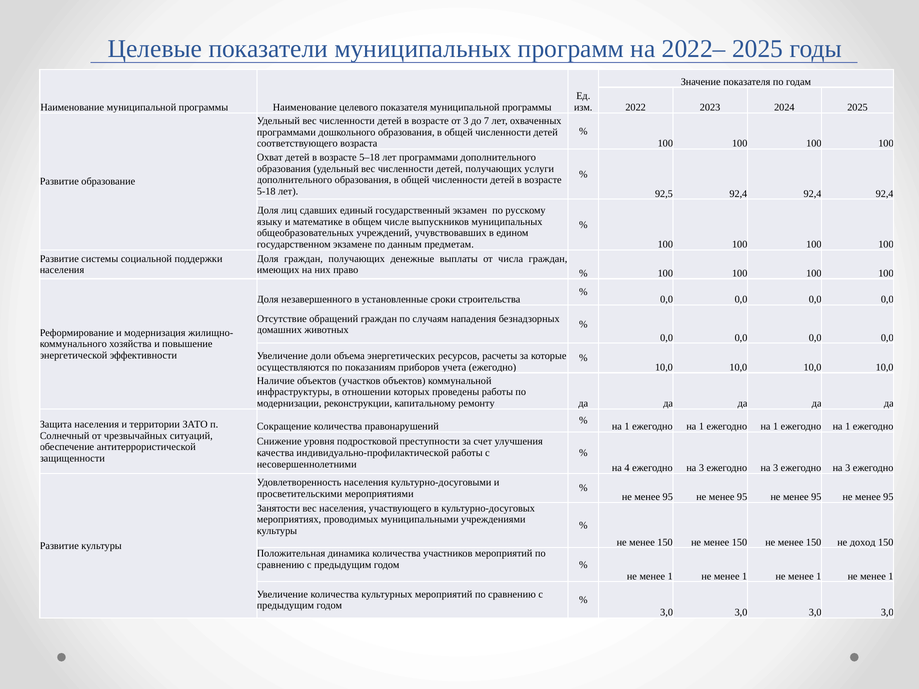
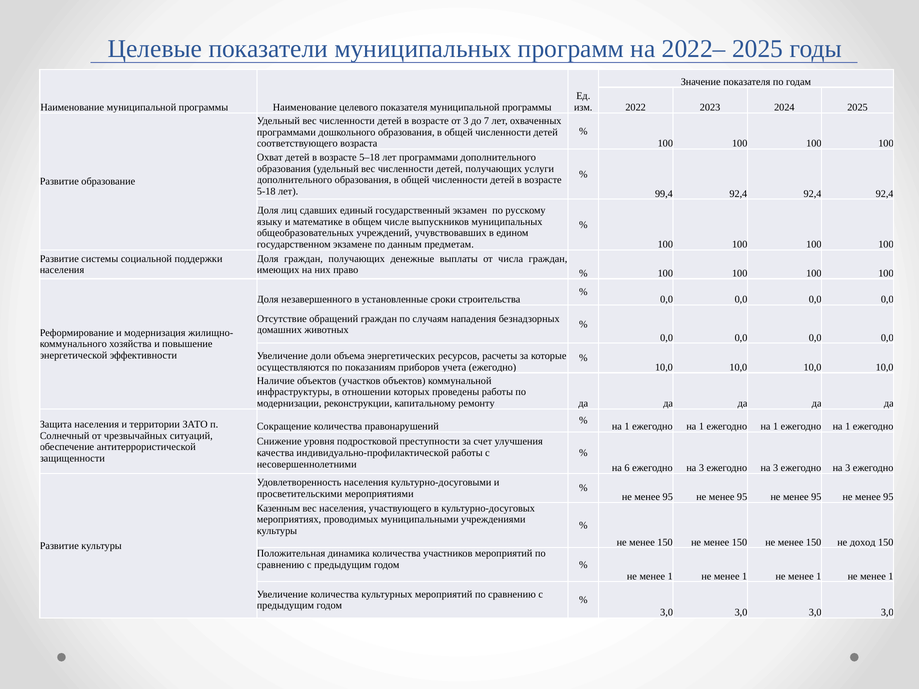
92,5: 92,5 -> 99,4 (664, 194)
4: 4 -> 6 (627, 468)
Занятости: Занятости -> Казенным (278, 508)
